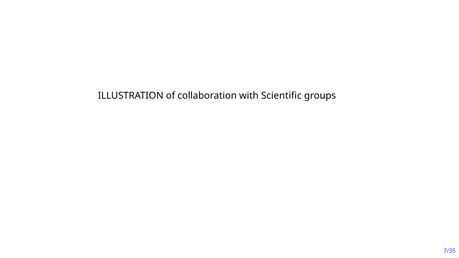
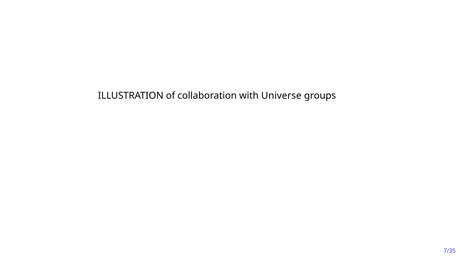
Scientific: Scientific -> Universe (281, 96)
